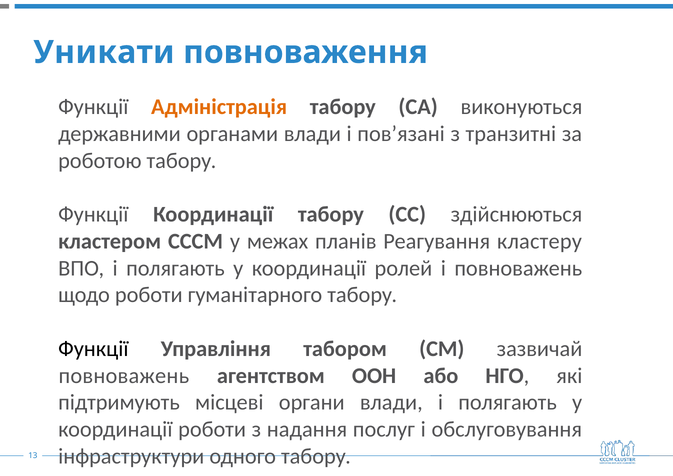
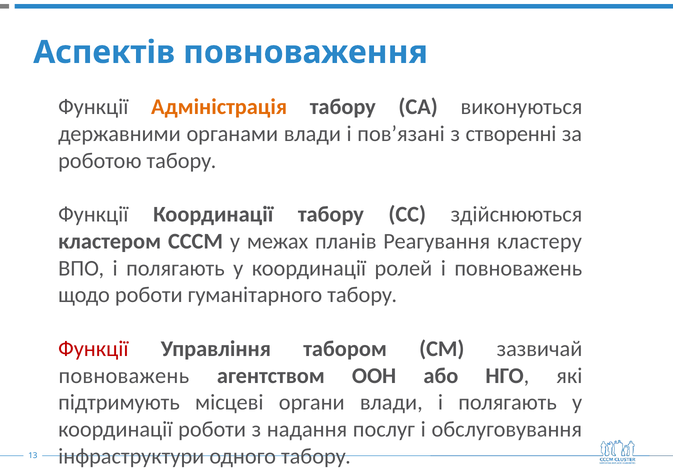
Уникати: Уникати -> Аспектів (104, 52)
транзитні: транзитні -> створенні (511, 134)
Функції colour: black -> red (93, 349)
